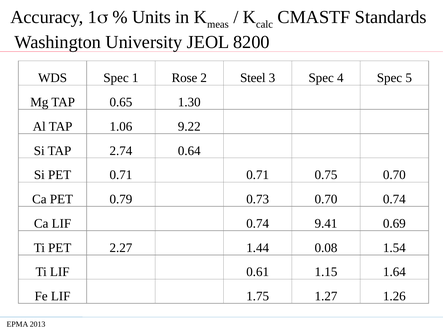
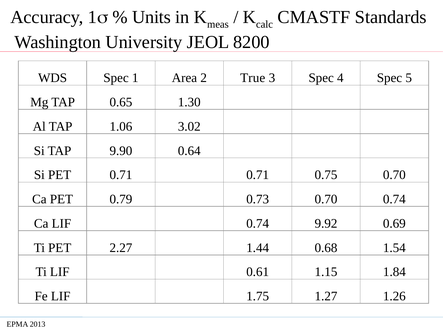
Rose: Rose -> Area (184, 78)
Steel: Steel -> True (253, 78)
9.22: 9.22 -> 3.02 (189, 126)
2.74: 2.74 -> 9.90 (121, 150)
9.41: 9.41 -> 9.92 (326, 223)
0.08: 0.08 -> 0.68 (326, 247)
1.64: 1.64 -> 1.84 (394, 272)
